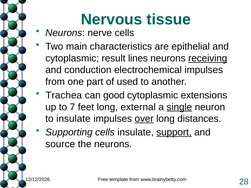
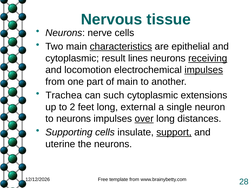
characteristics underline: none -> present (121, 47)
conduction: conduction -> locomotion (88, 70)
impulses underline: none -> present (204, 70)
of used: used -> main (127, 82)
good: good -> such (114, 95)
7: 7 -> 2 (72, 107)
single underline: present -> none (179, 107)
to insulate: insulate -> neurons (74, 119)
source: source -> uterine (60, 144)
